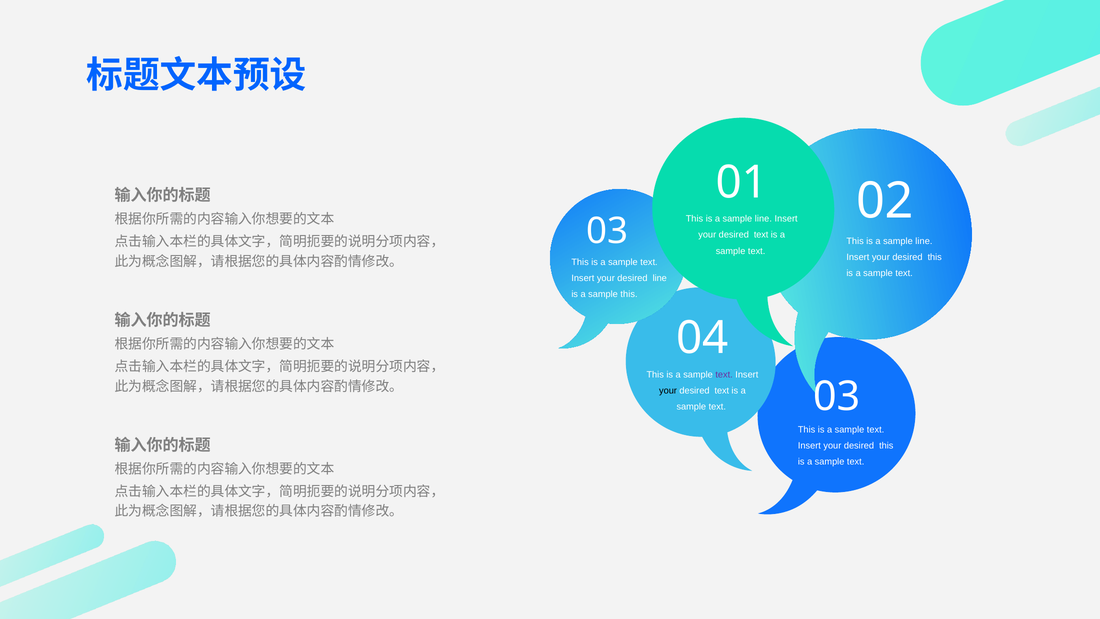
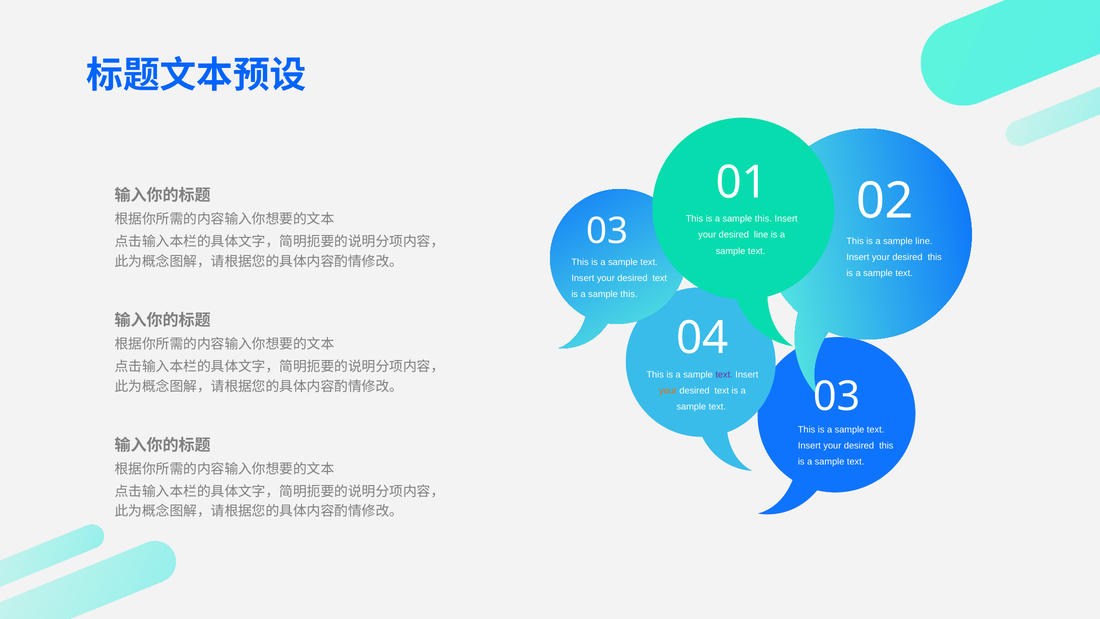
line: line -> this (763, 219)
text: text -> line (761, 235)
line: line -> text (660, 278)
your colour: black -> orange (668, 391)
